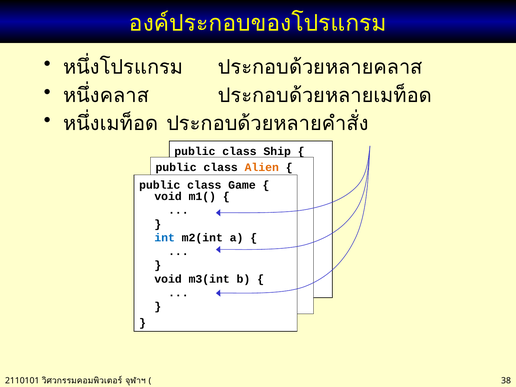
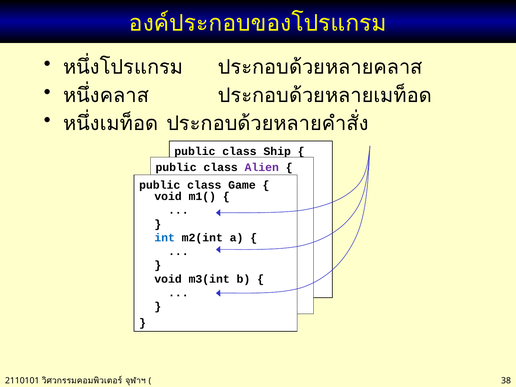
Alien colour: orange -> purple (262, 168)
